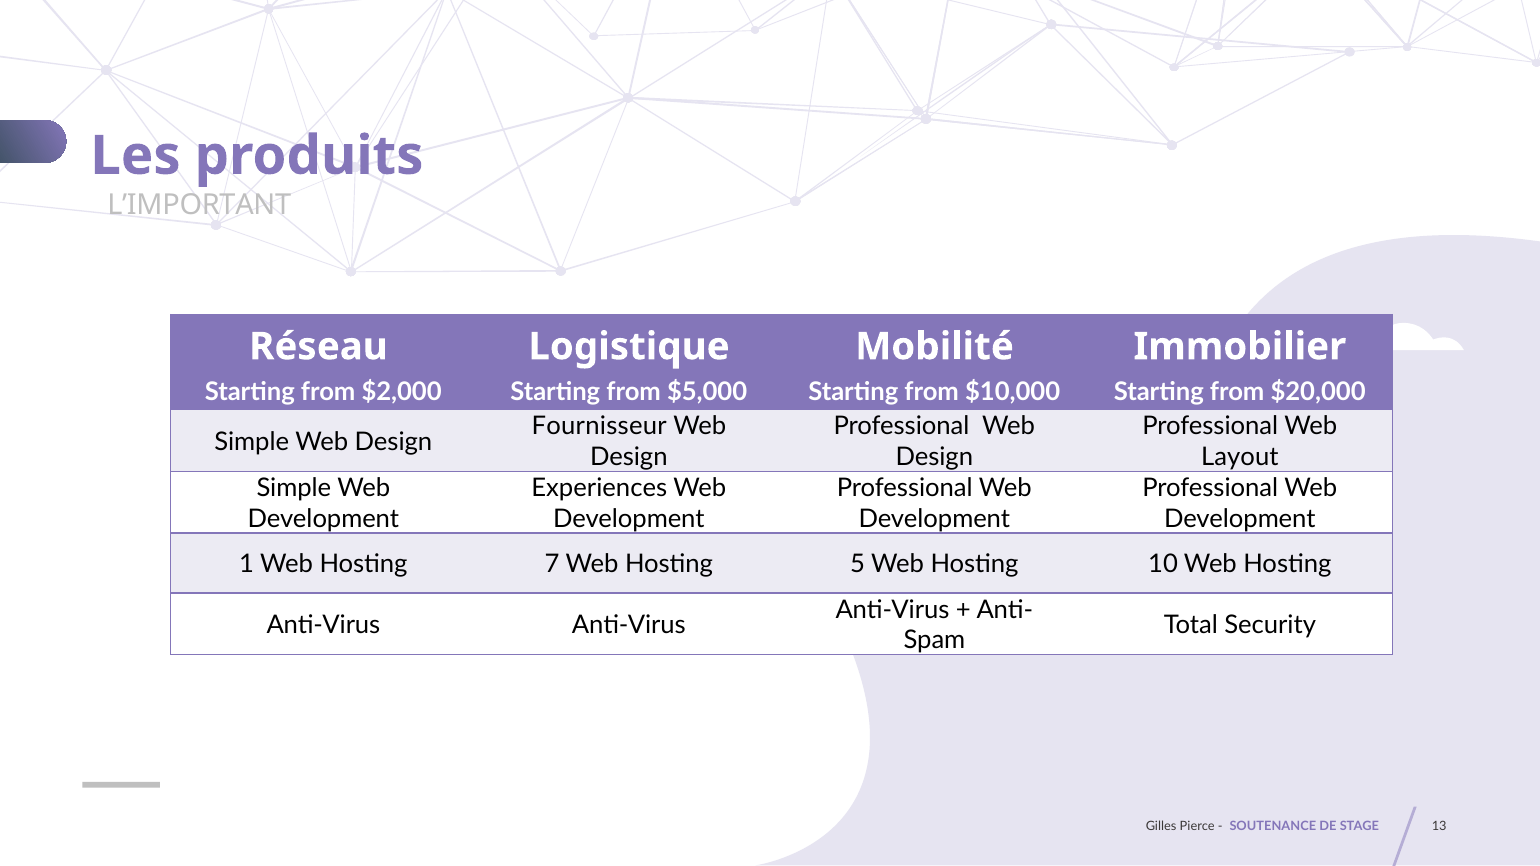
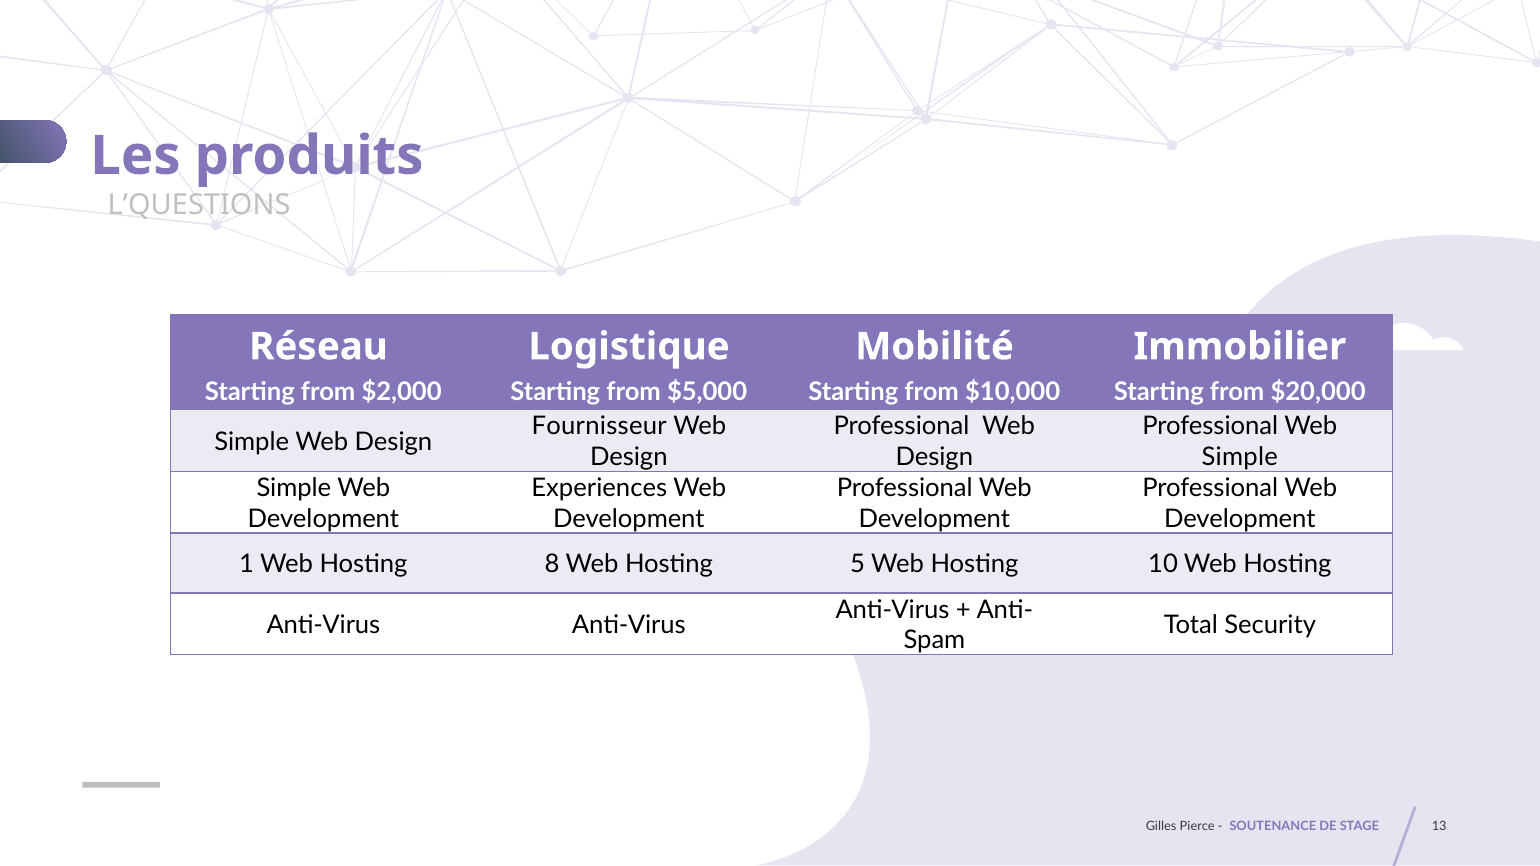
L’IMPORTANT: L’IMPORTANT -> L’QUESTIONS (199, 205)
Layout: Layout -> Simple (1240, 457)
7: 7 -> 8 (552, 564)
